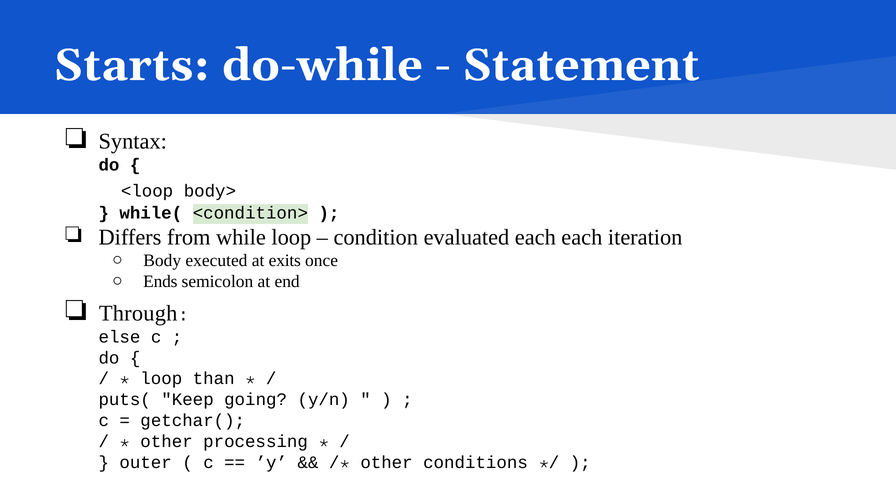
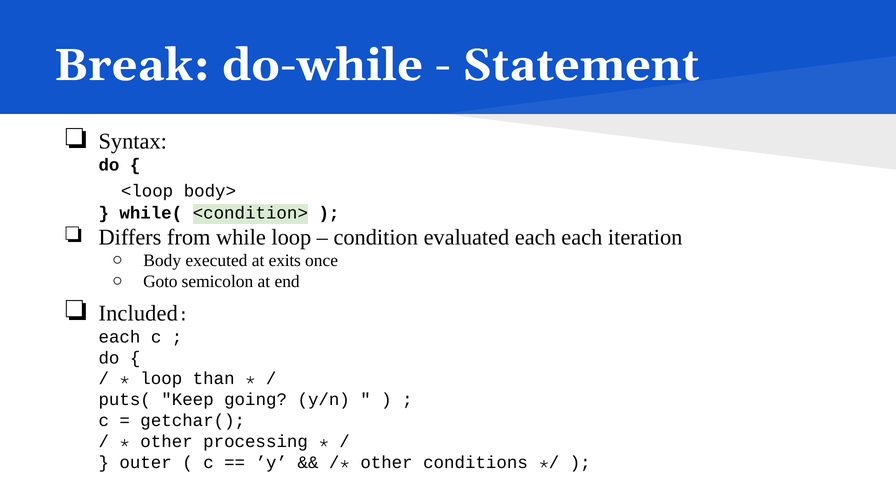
Starts: Starts -> Break (132, 65)
Ends: Ends -> Goto (160, 282)
Through: Through -> Included (138, 313)
else: else -> each (119, 337)
